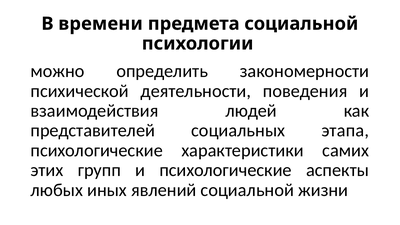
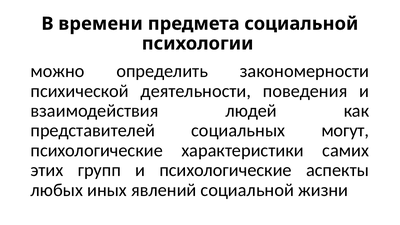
этапа: этапа -> могут (345, 131)
